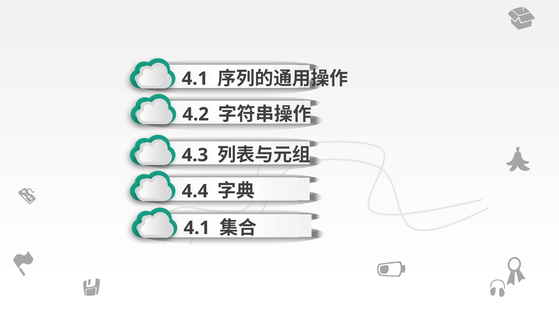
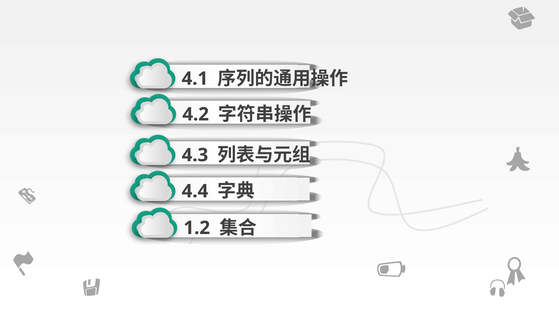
4.1: 4.1 -> 1.2 (197, 228)
